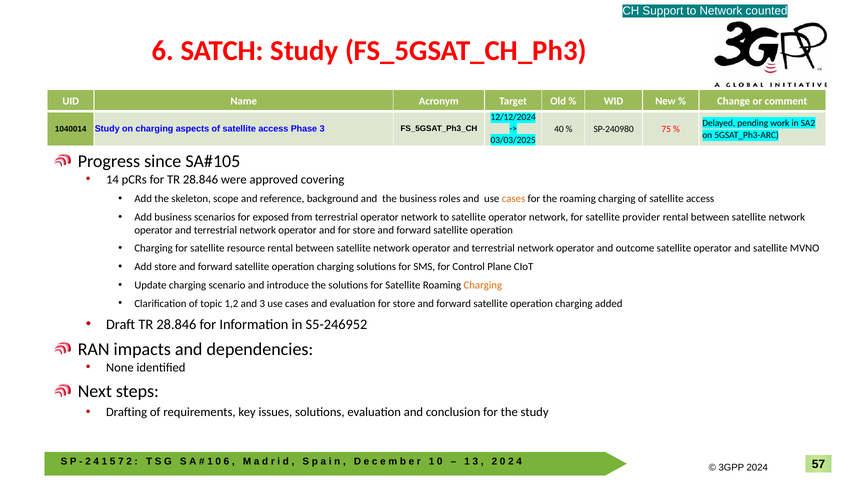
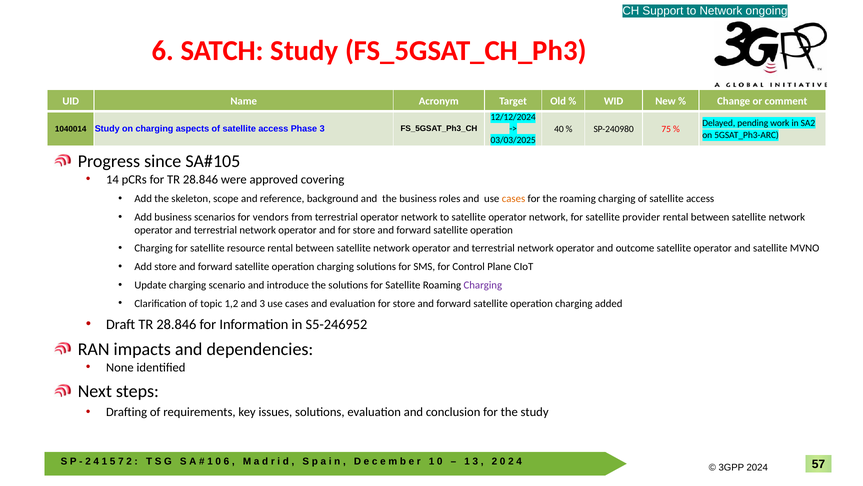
counted: counted -> ongoing (767, 11)
exposed: exposed -> vendors (271, 217)
Charging colour: orange -> purple (483, 285)
